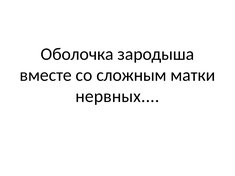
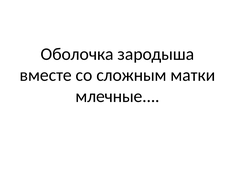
нервных: нервных -> млечные (118, 96)
